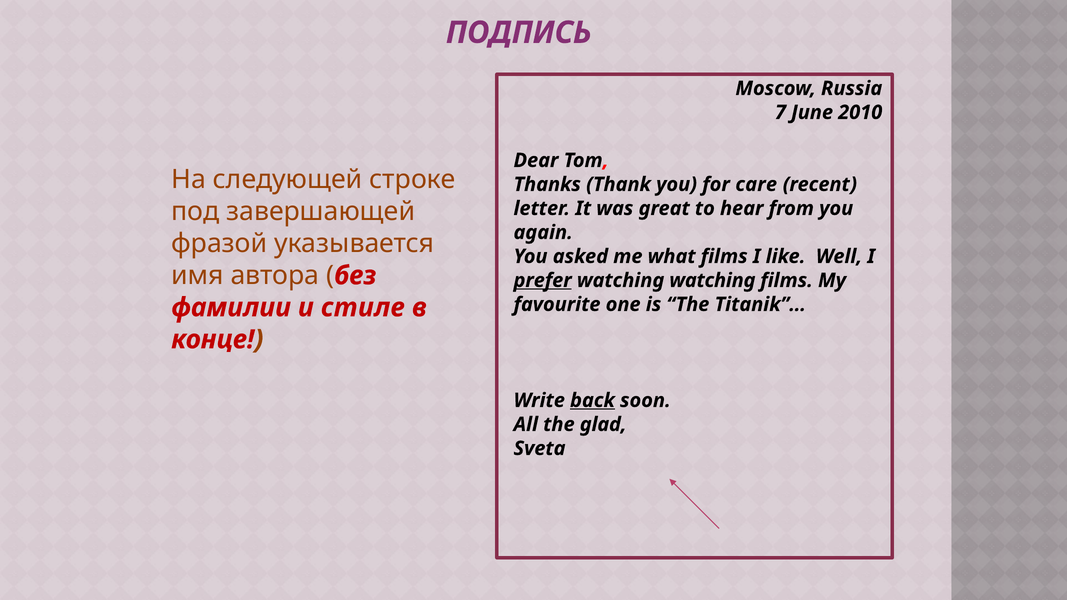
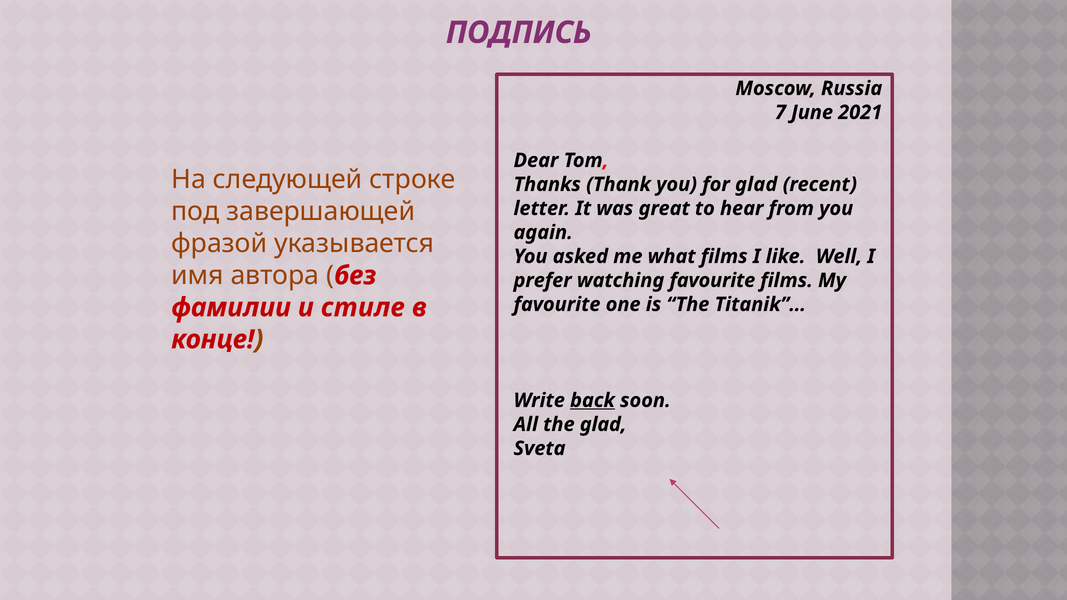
2010: 2010 -> 2021 (860, 112)
for care: care -> glad (756, 184)
prefer underline: present -> none (543, 281)
watching watching: watching -> favourite (712, 281)
